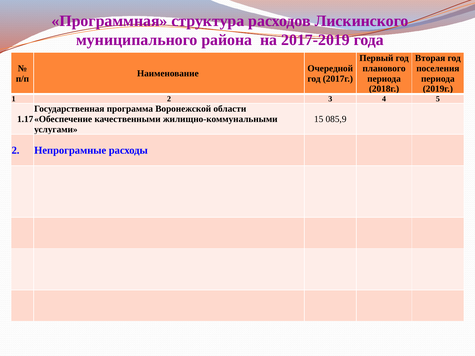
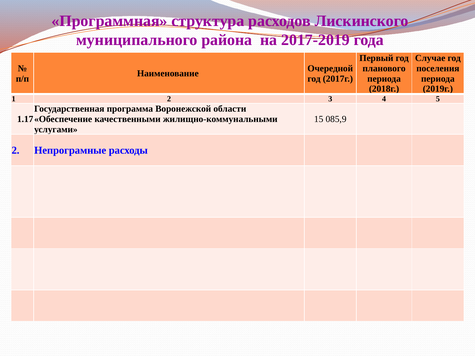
Вторая: Вторая -> Случае (430, 58)
